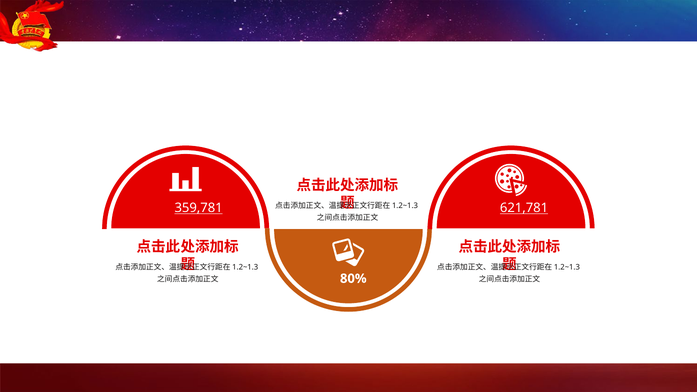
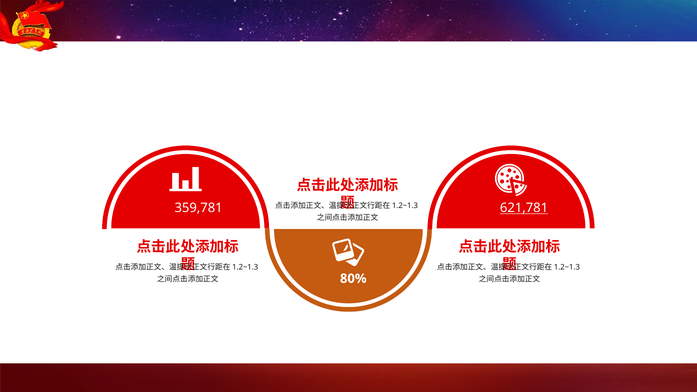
359,781 underline: present -> none (199, 208)
